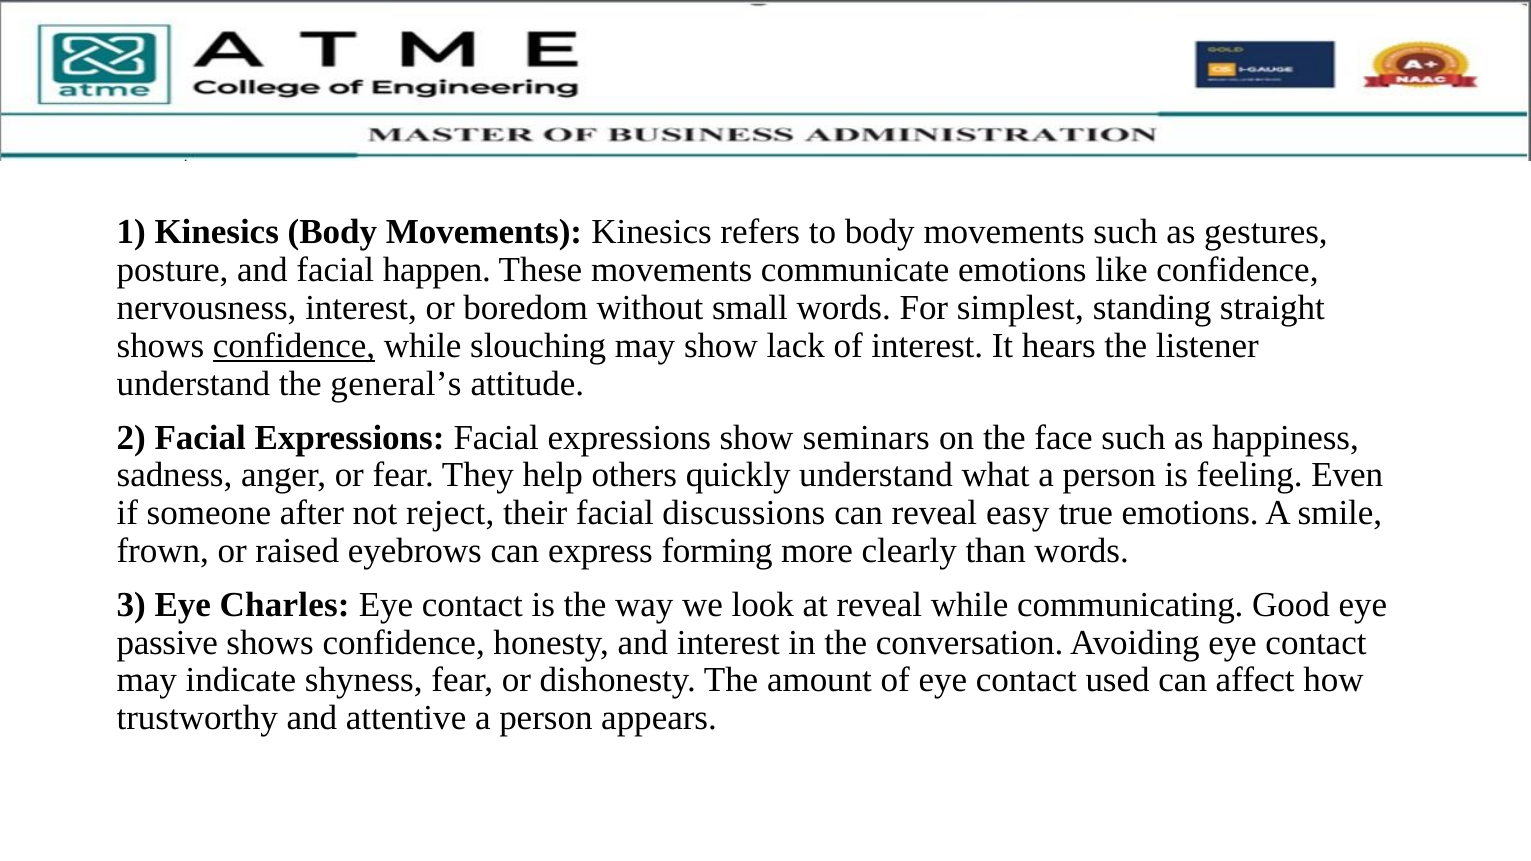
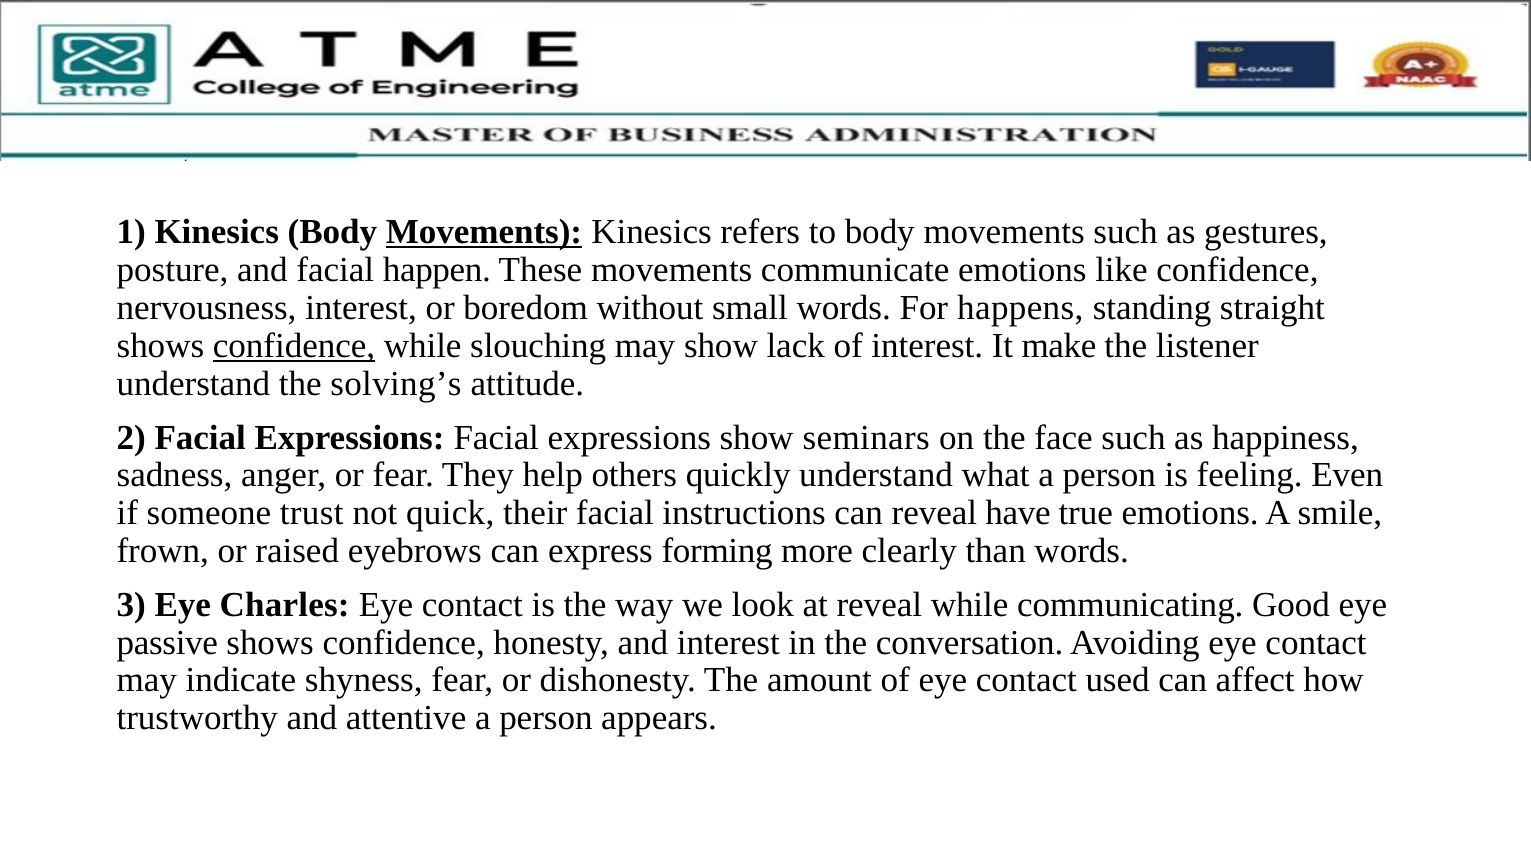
Movements underline: none -> present (484, 232)
simplest: simplest -> happens (1020, 308)
hears: hears -> make (1059, 346)
general’s: general’s -> solving’s (396, 384)
after: after -> trust (312, 513)
reject: reject -> quick (450, 513)
discussions: discussions -> instructions (744, 513)
easy: easy -> have (1018, 513)
